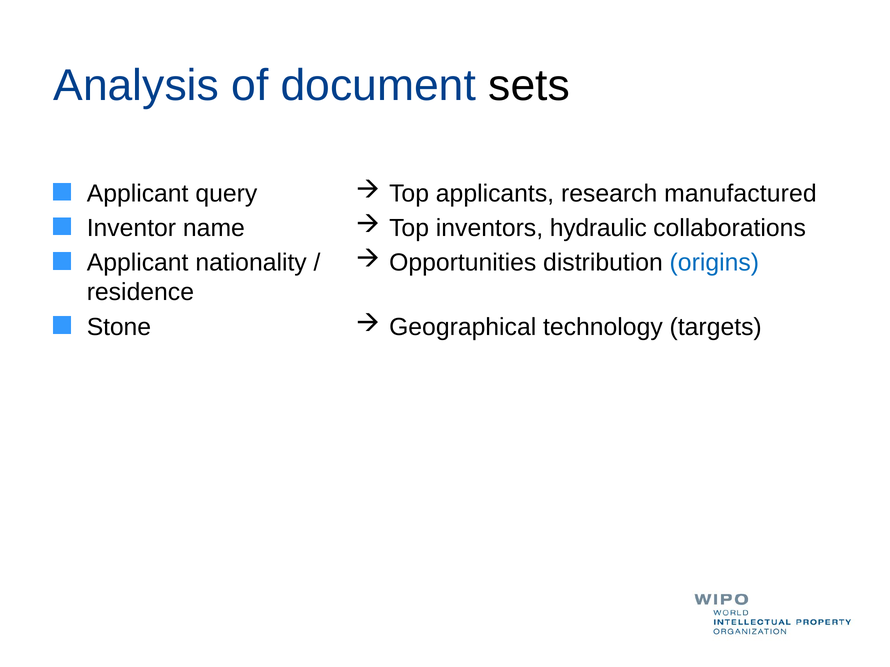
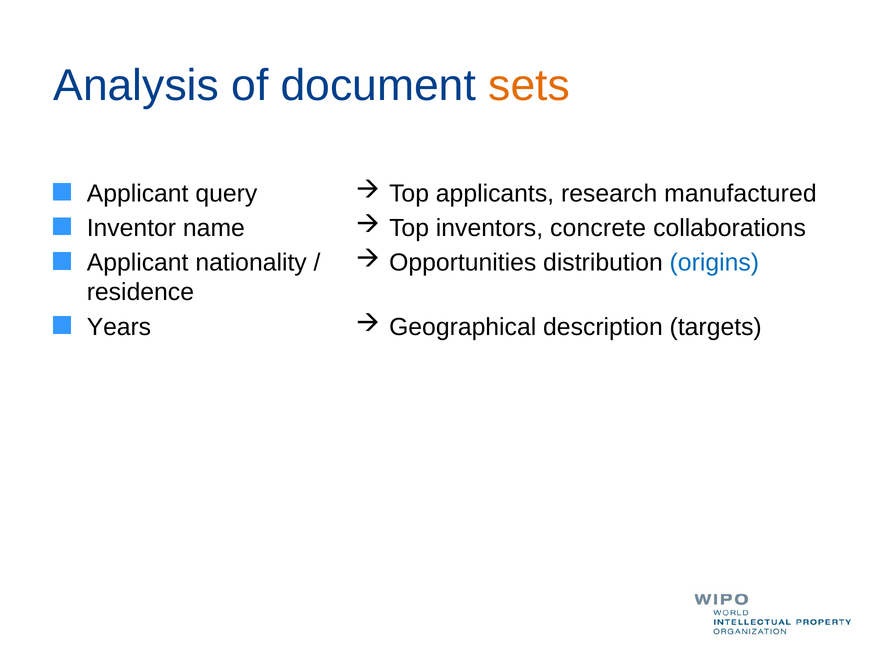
sets colour: black -> orange (529, 85)
hydraulic: hydraulic -> concrete (598, 228)
technology: technology -> description (603, 327)
Stone: Stone -> Years (119, 327)
